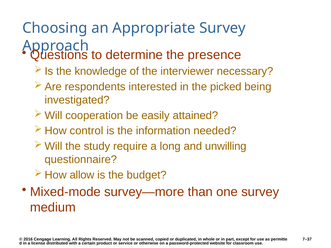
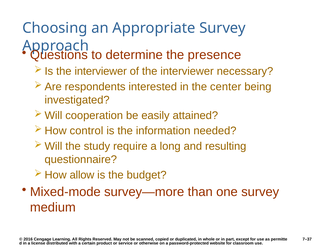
knowledge: knowledge -> interviewer (101, 71)
picked: picked -> center (226, 87)
unwilling: unwilling -> resulting (226, 146)
